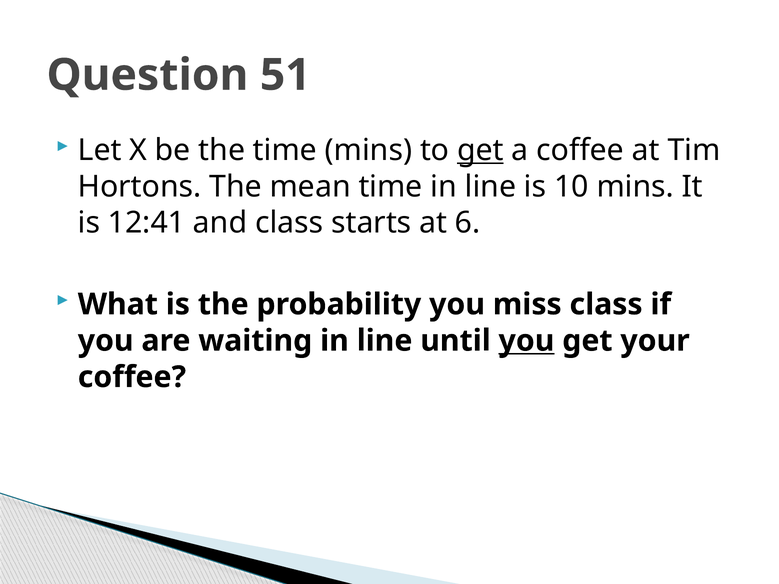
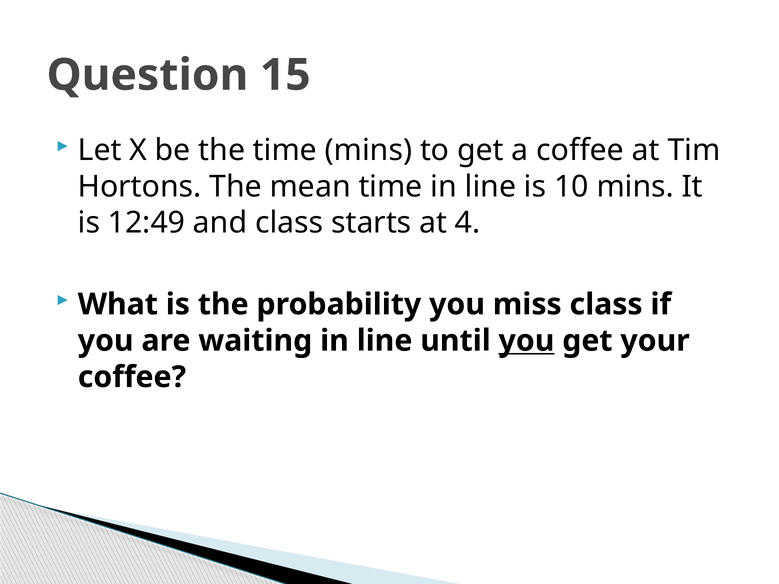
51: 51 -> 15 (285, 75)
get underline: present -> none (480, 150)
12:41: 12:41 -> 12:49 (147, 223)
6: 6 -> 4 (468, 223)
